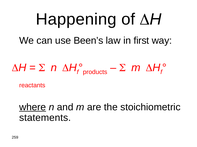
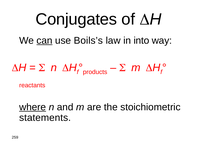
Happening: Happening -> Conjugates (76, 19)
can underline: none -> present (44, 41)
Been’s: Been’s -> Boils’s (88, 41)
first: first -> into (141, 41)
